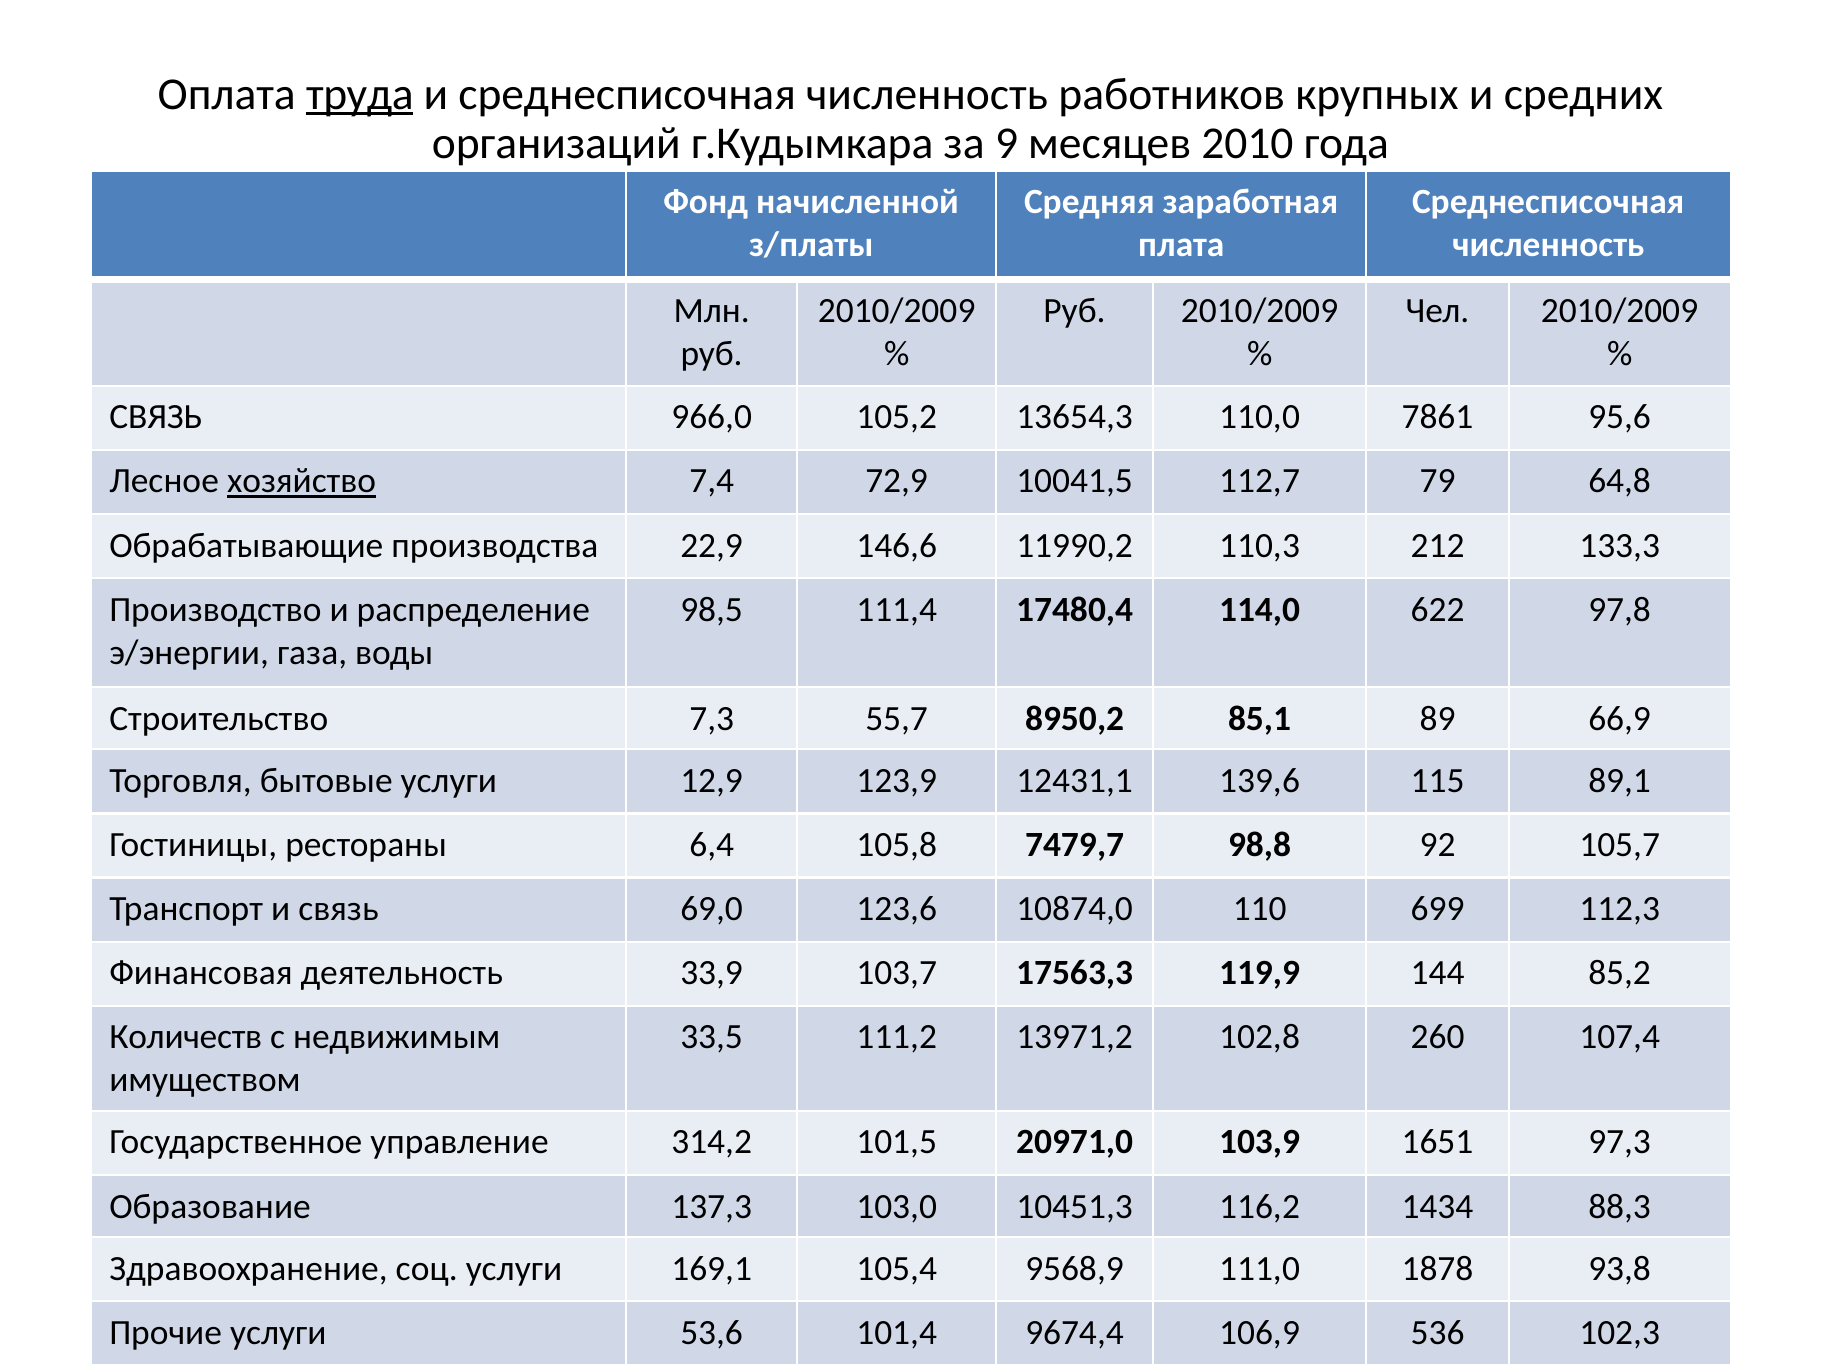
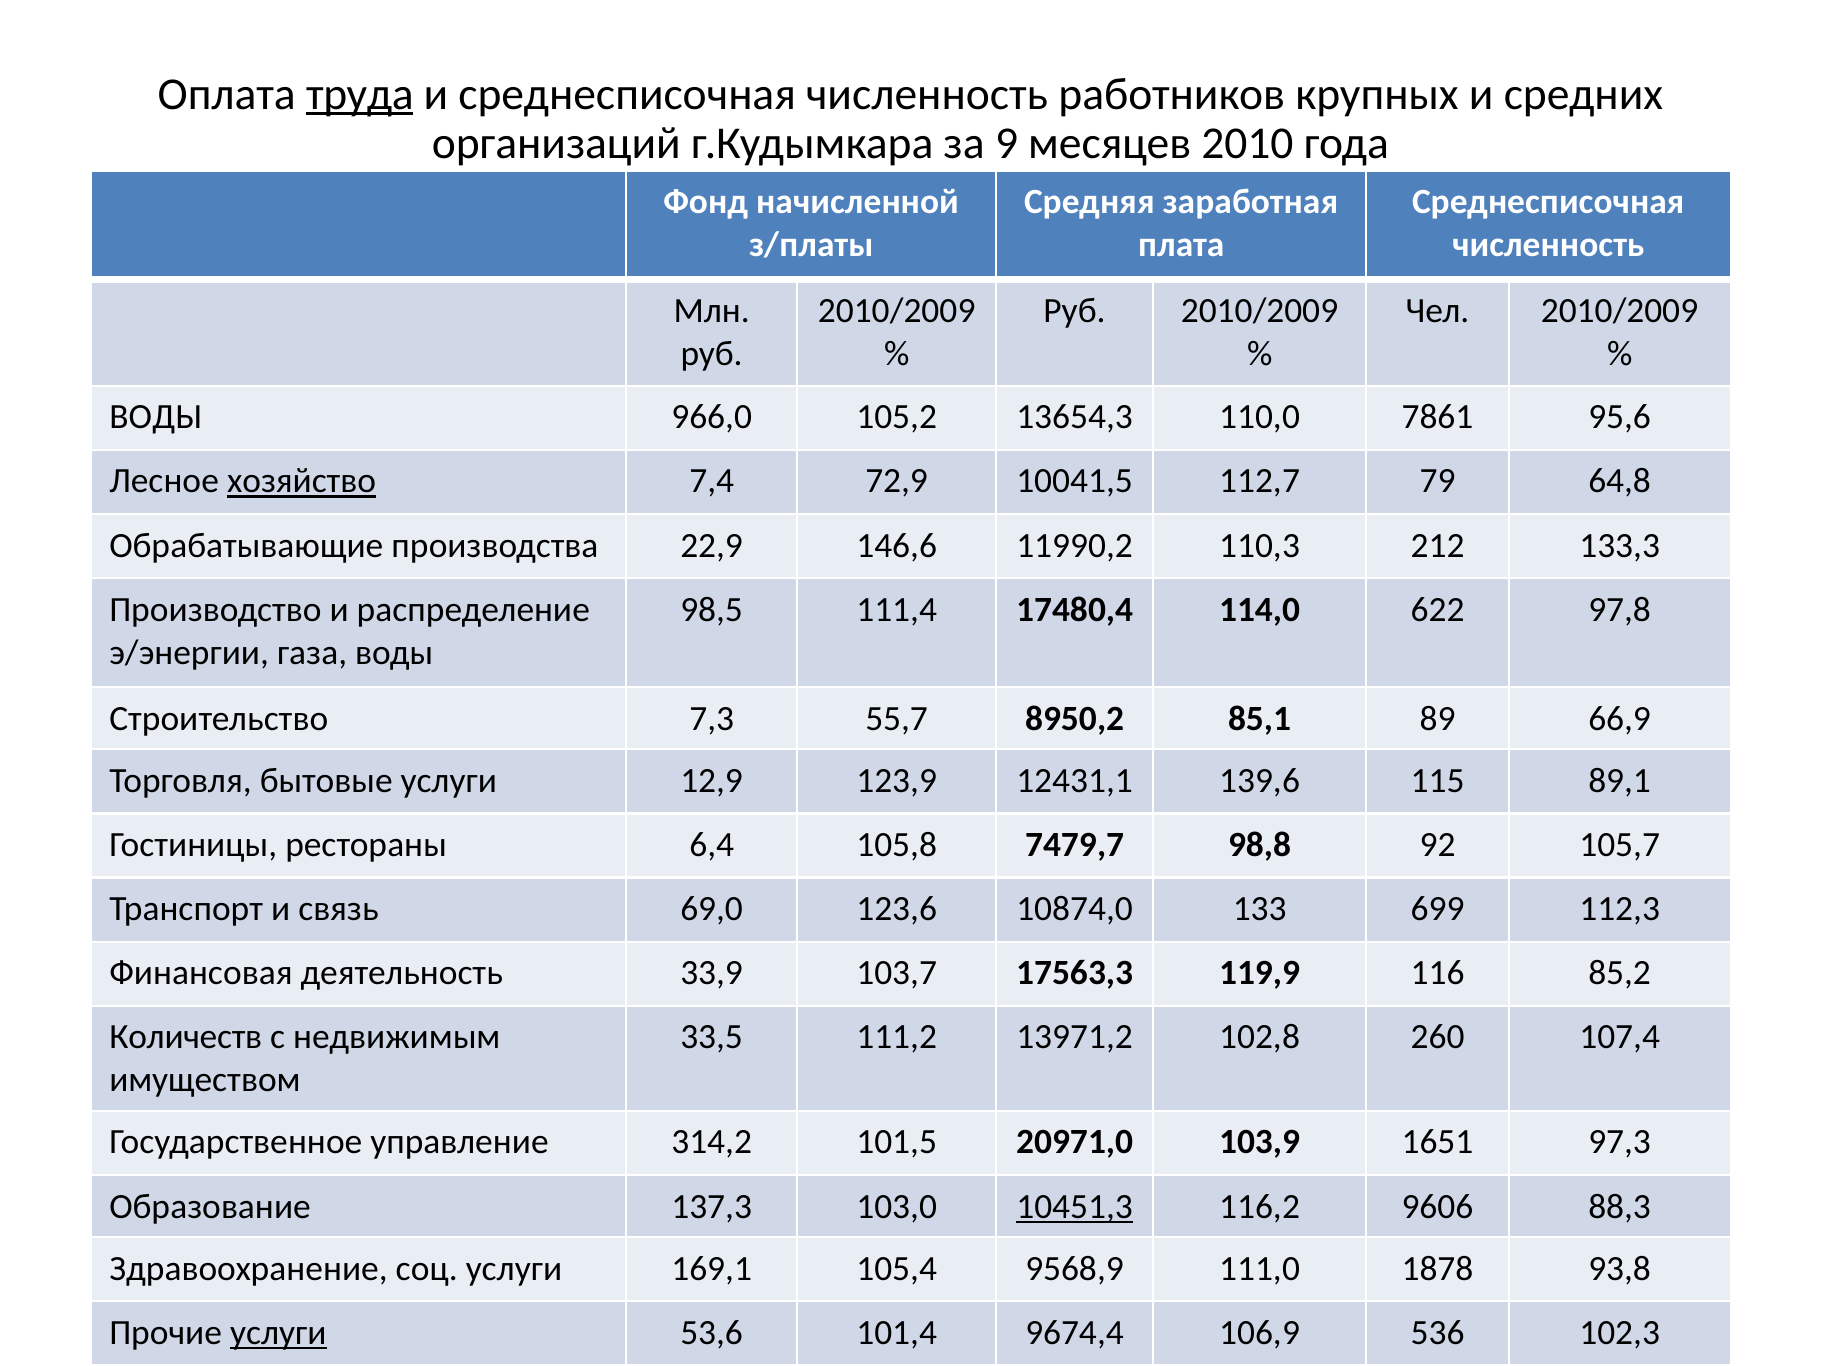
СВЯЗЬ: СВЯЗЬ -> ВОДЫ (156, 417)
110: 110 -> 133 (1260, 909)
144: 144 -> 116 (1438, 973)
10451,3 underline: none -> present (1075, 1207)
1434: 1434 -> 9606 (1437, 1207)
услуги underline: none -> present (278, 1333)
